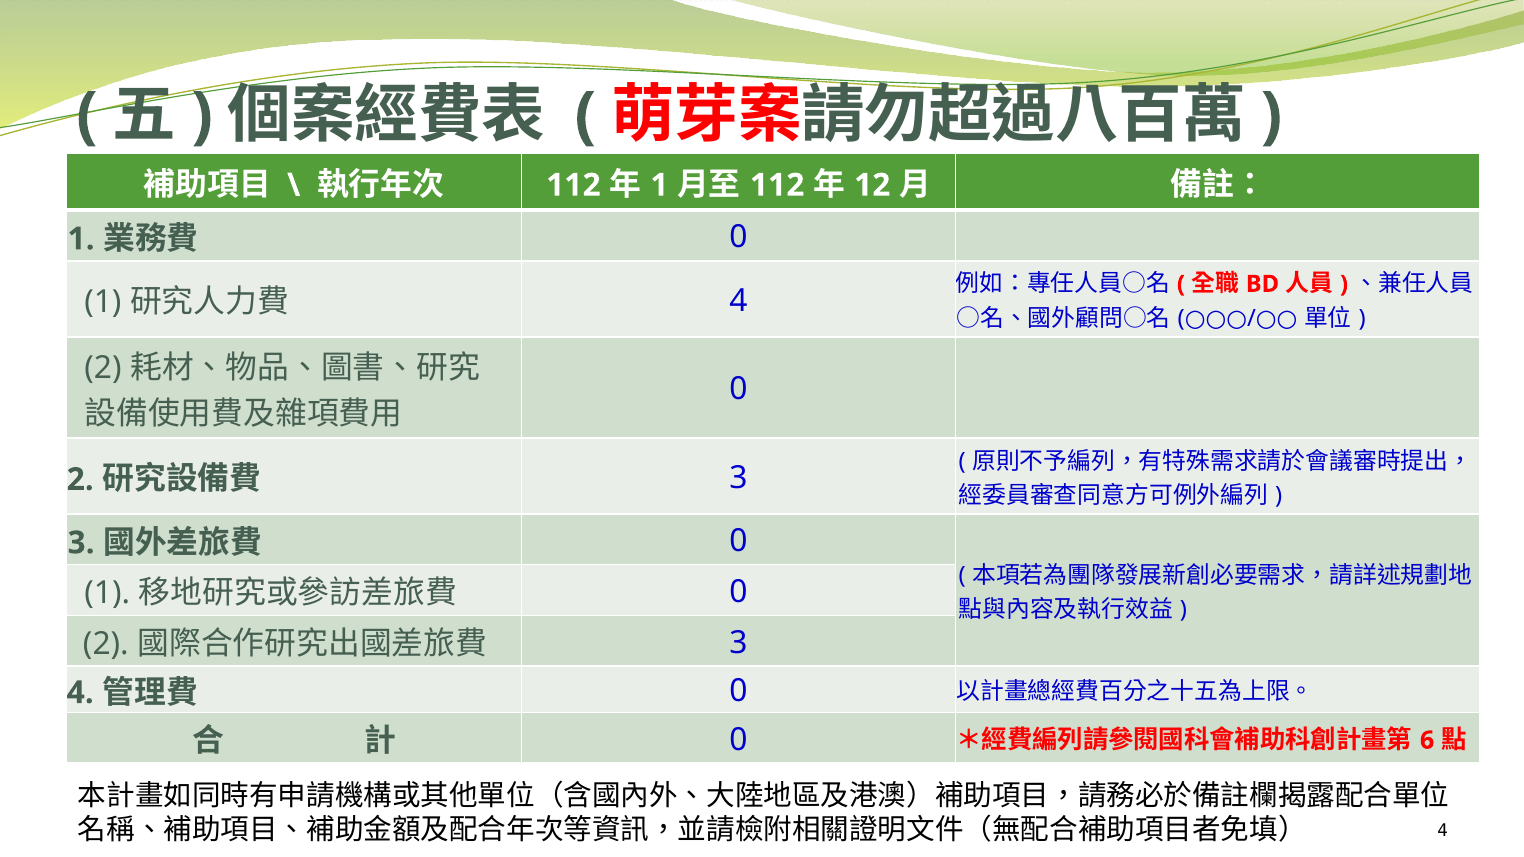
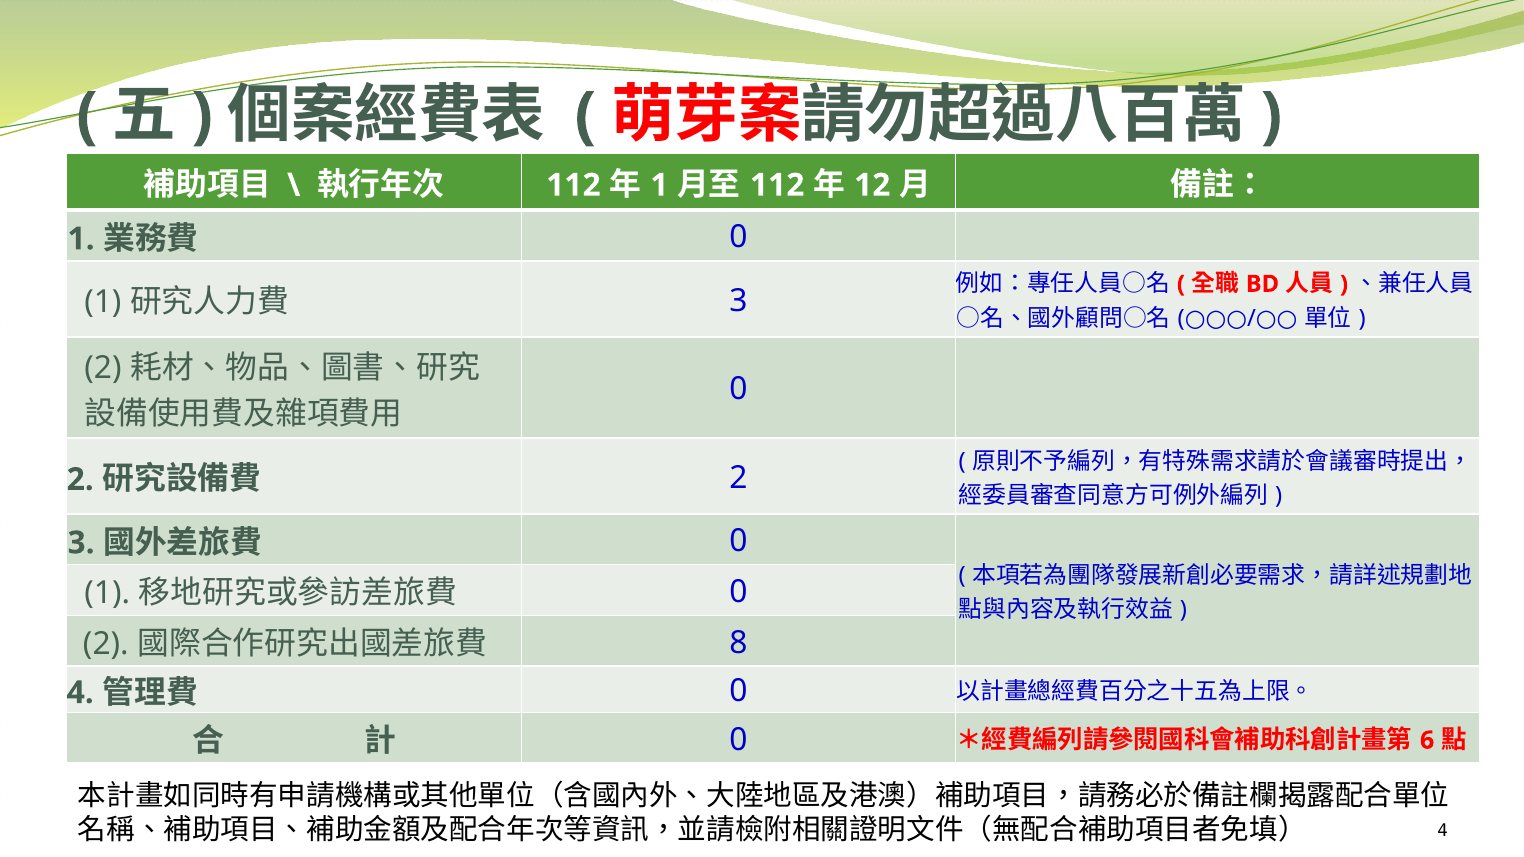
4: 4 -> 3 (738, 301)
3: 3 -> 2 (738, 478)
3: 3 -> 8 (738, 643)
